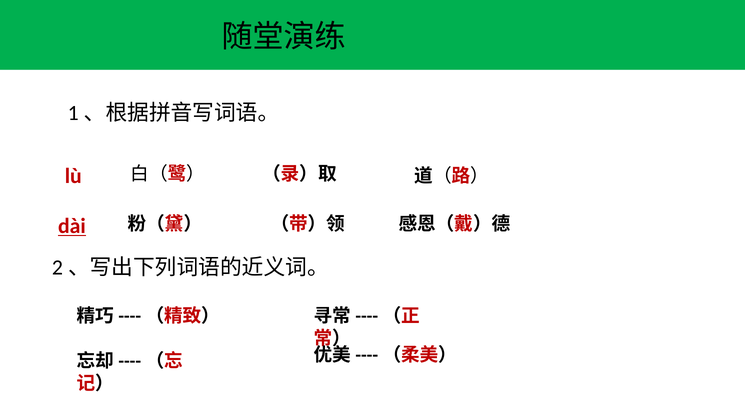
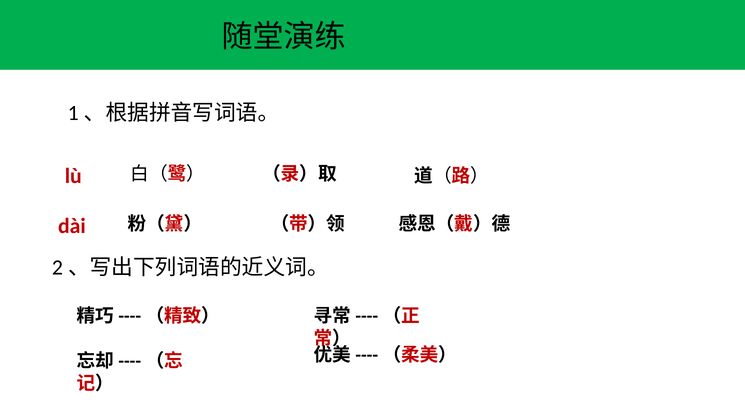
dài underline: present -> none (72, 226)
